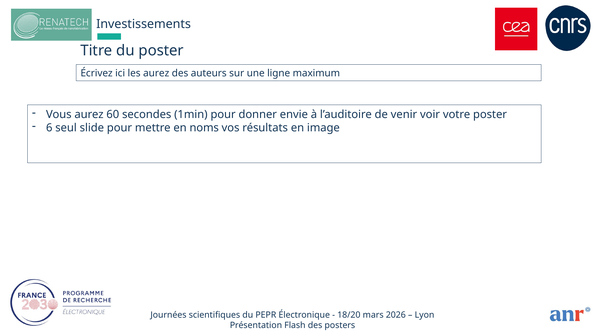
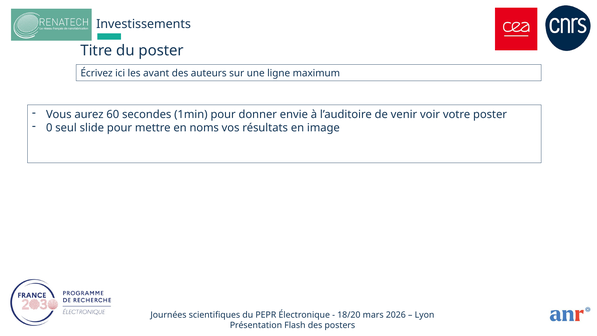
les aurez: aurez -> avant (156, 73)
6: 6 -> 0 (49, 128)
